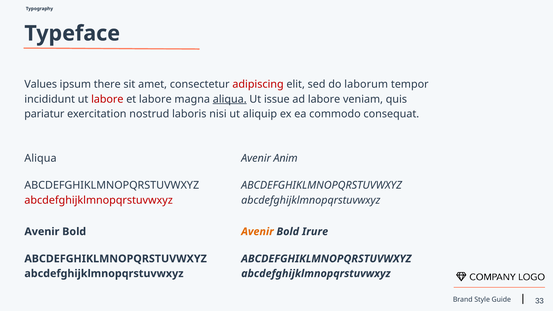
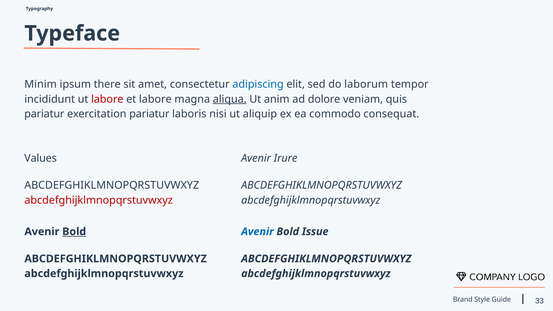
Values: Values -> Minim (41, 84)
adipiscing colour: red -> blue (258, 84)
issue: issue -> anim (277, 99)
ad labore: labore -> dolore (324, 99)
exercitation nostrud: nostrud -> pariatur (149, 114)
Aliqua: Aliqua -> Values (41, 158)
Anim: Anim -> Irure (286, 158)
Bold underline: none -> present (74, 232)
Avenir colour: orange -> blue (257, 232)
Irure: Irure -> Issue (315, 232)
